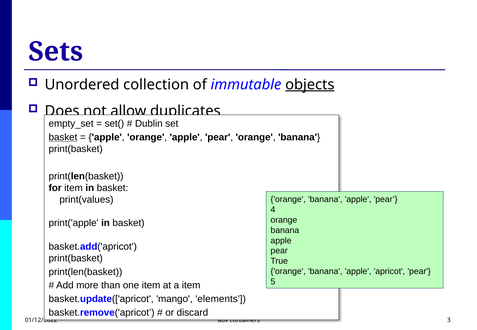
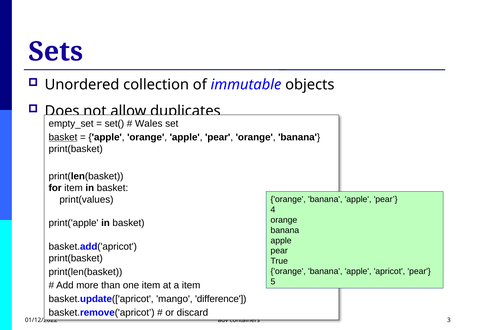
objects underline: present -> none (310, 85)
Dublin: Dublin -> Wales (149, 124)
elements: elements -> difference (221, 299)
